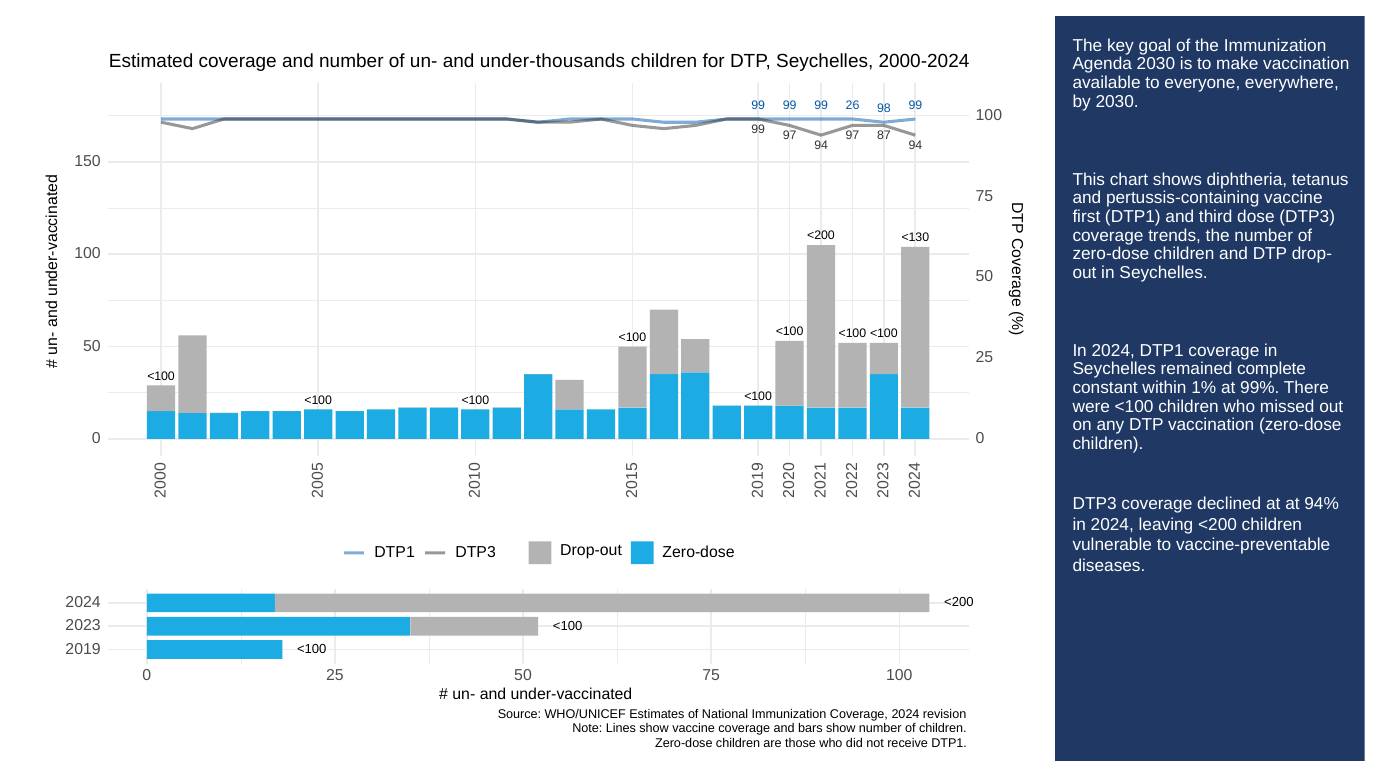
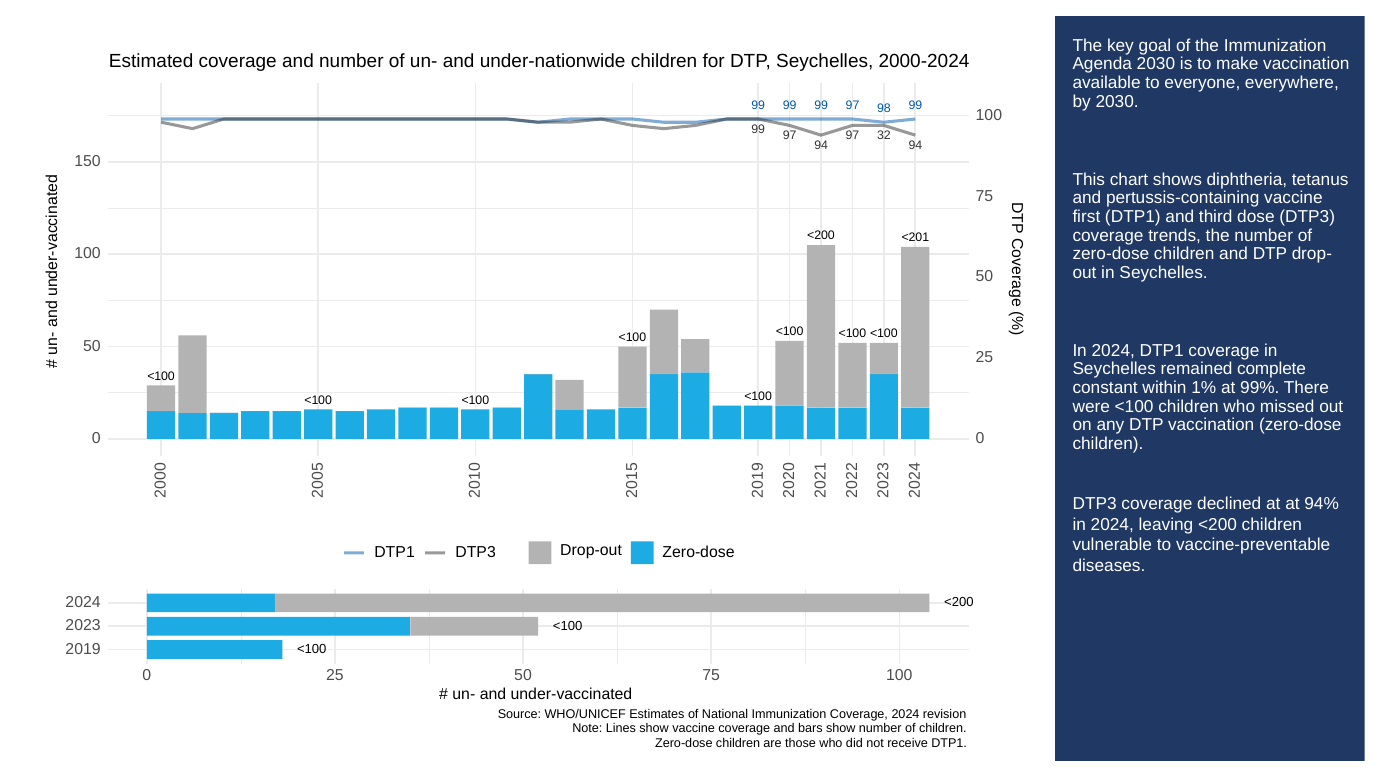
under-thousands: under-thousands -> under-nationwide (553, 61)
99 99 99 26: 26 -> 97 (853, 105)
87: 87 -> 32 (884, 136)
<130: <130 -> <201 (915, 238)
